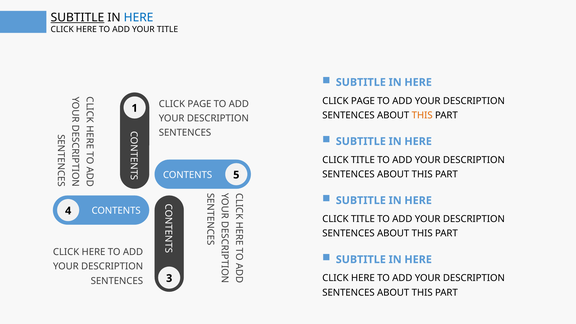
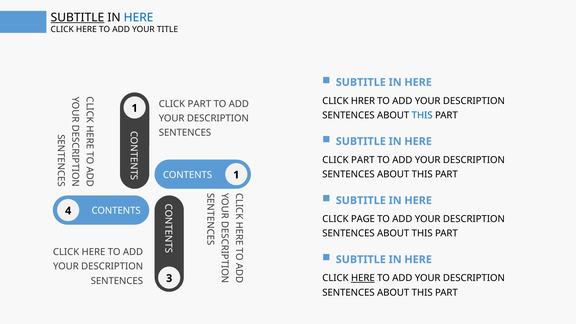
PAGE: PAGE -> HRER (363, 101)
PAGE: PAGE -> PART (199, 104)
THIS colour: orange -> blue (422, 115)
TITLE: TITLE -> PART (363, 160)
CONTENTS 5: 5 -> 1 (236, 175)
TITLE: TITLE -> PAGE (363, 219)
HERE underline: none -> present (363, 278)
